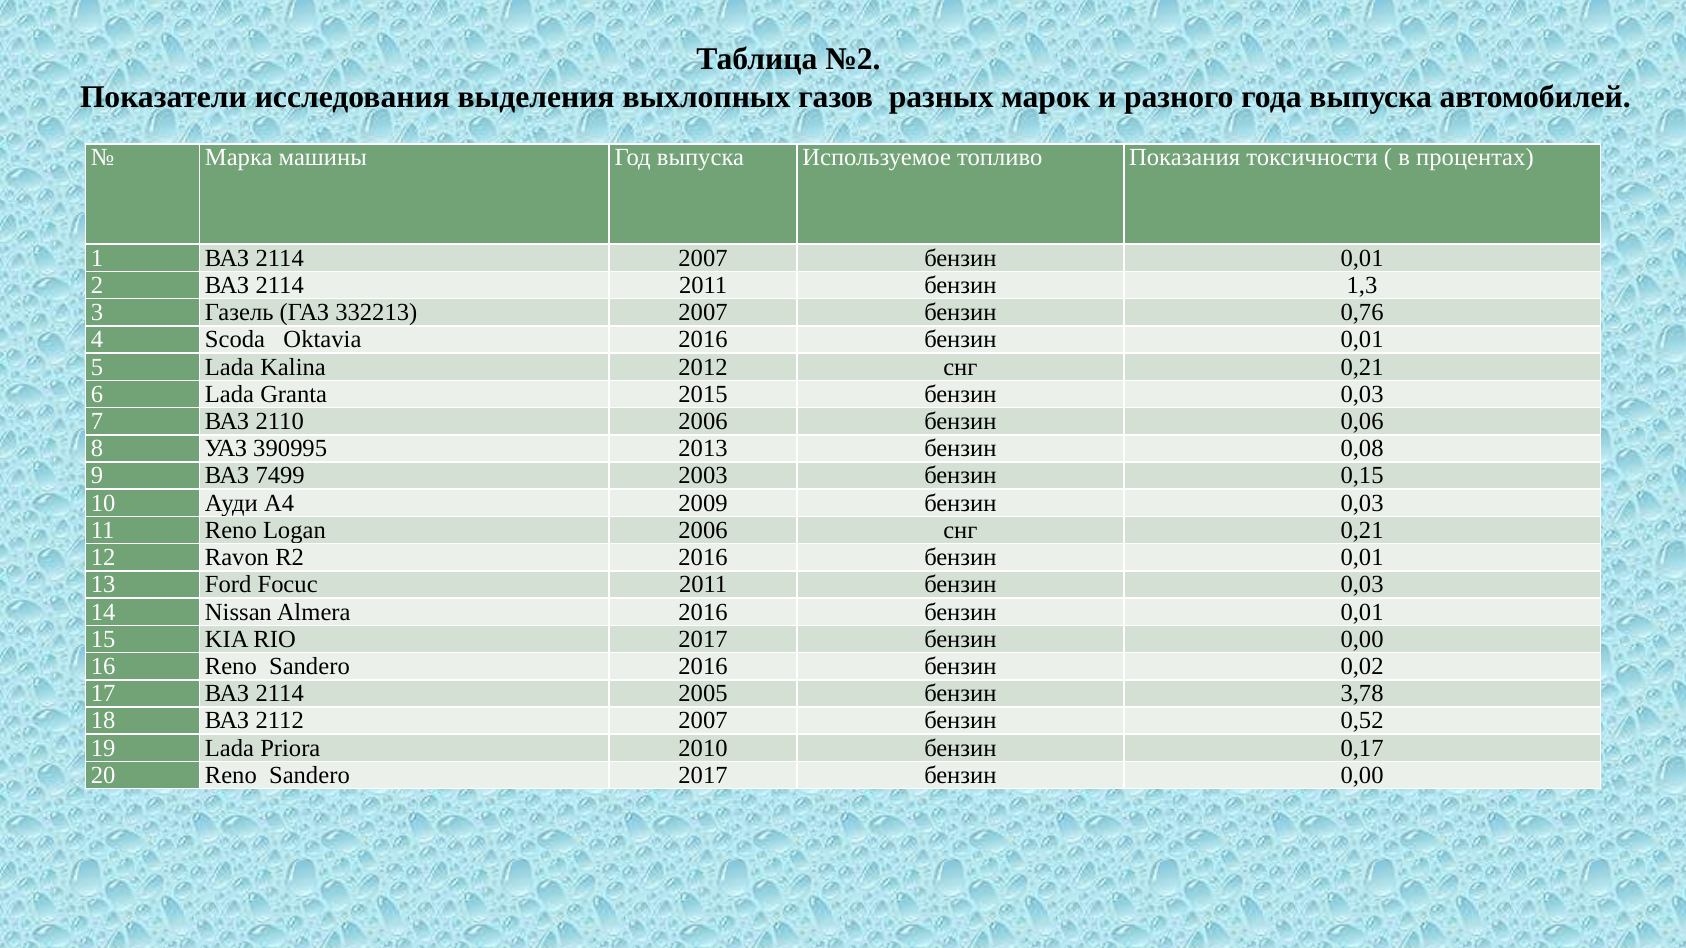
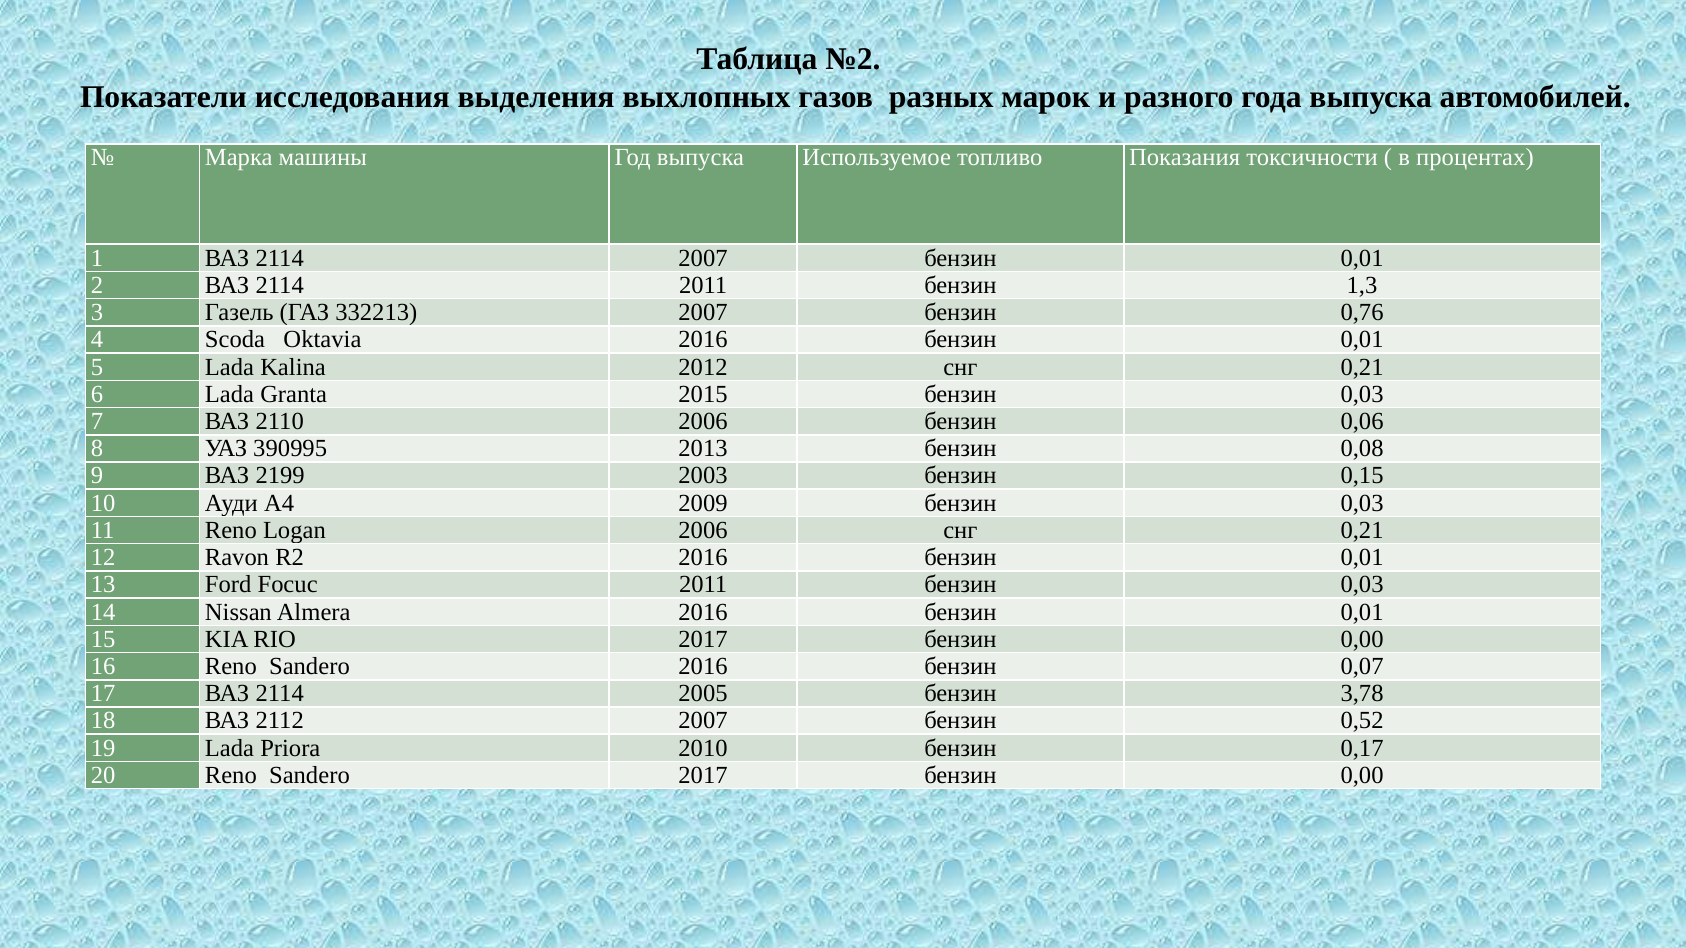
7499: 7499 -> 2199 (280, 476)
0,02: 0,02 -> 0,07 (1362, 667)
